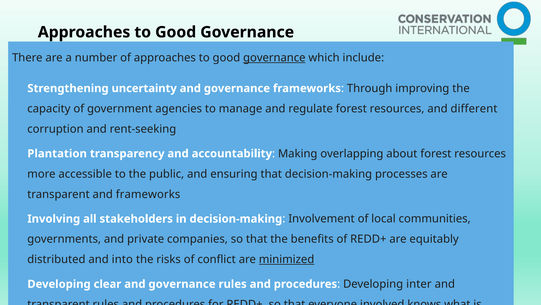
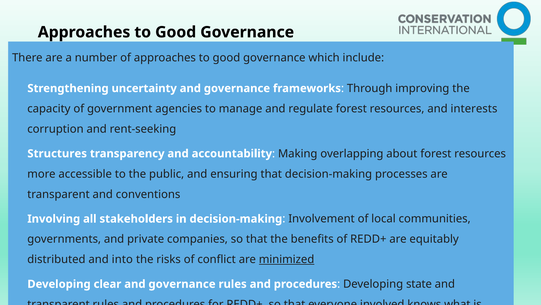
governance underline: present -> none (274, 58)
different: different -> interests (474, 108)
Plantation: Plantation -> Structures (57, 153)
and frameworks: frameworks -> conventions (148, 194)
inter: inter -> state (419, 283)
